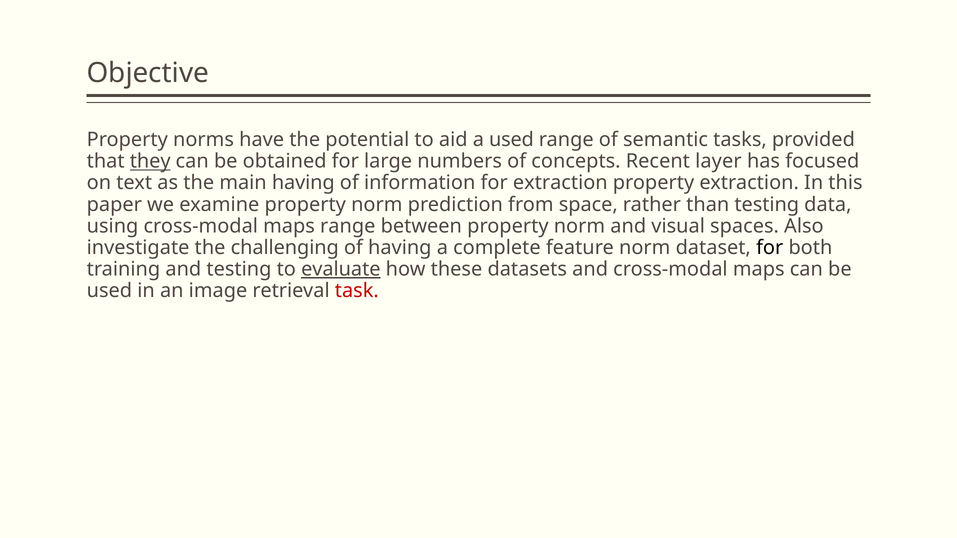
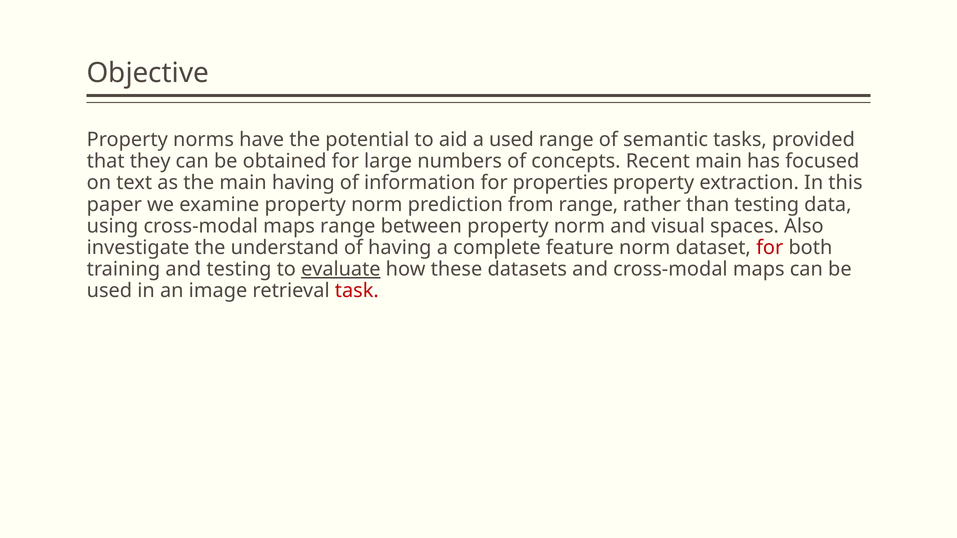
they underline: present -> none (150, 161)
Recent layer: layer -> main (719, 161)
for extraction: extraction -> properties (560, 183)
from space: space -> range (588, 205)
challenging: challenging -> understand (285, 248)
for colour: black -> red (770, 248)
